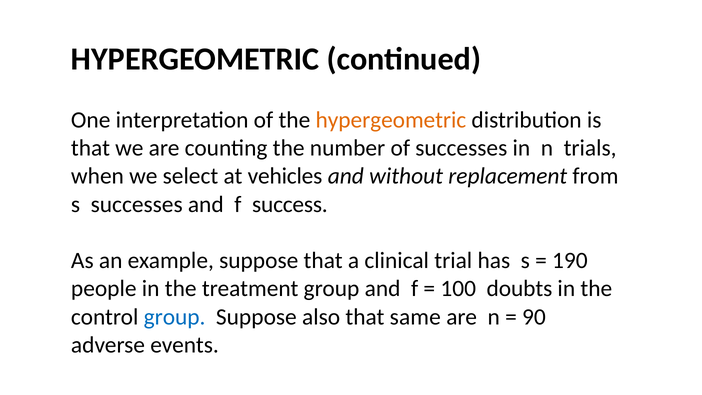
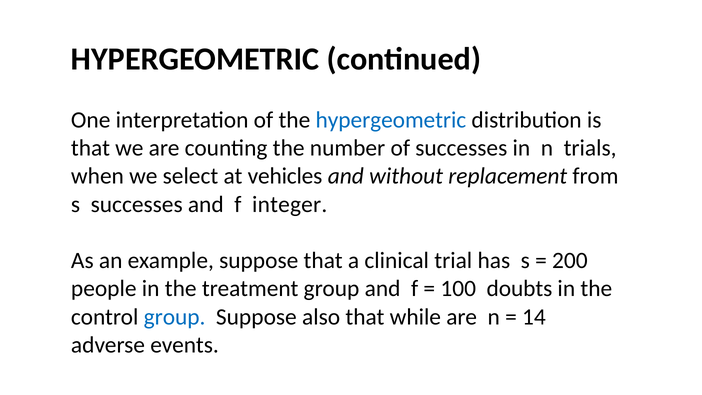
hypergeometric colour: orange -> blue (391, 120)
success: success -> integer (290, 204)
190: 190 -> 200 (570, 261)
same: same -> while (415, 317)
90: 90 -> 14 (534, 317)
